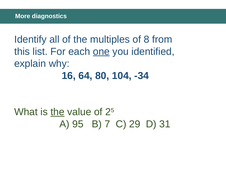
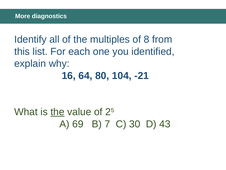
one underline: present -> none (101, 51)
-34: -34 -> -21 (142, 75)
95: 95 -> 69 (78, 124)
29: 29 -> 30 (135, 124)
31: 31 -> 43 (165, 124)
